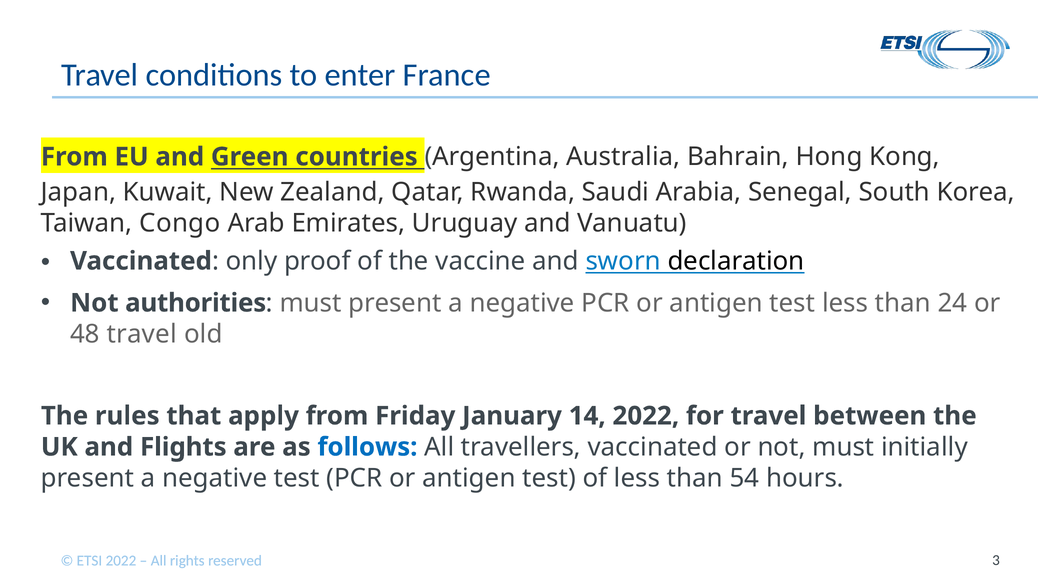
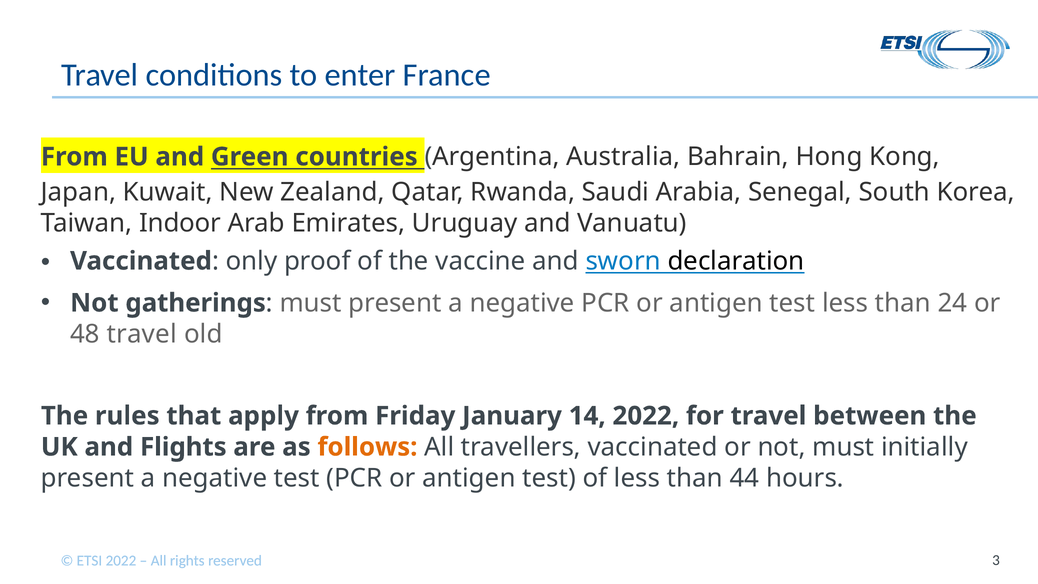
Congo: Congo -> Indoor (180, 223)
authorities: authorities -> gatherings (196, 303)
follows colour: blue -> orange (367, 447)
54: 54 -> 44 (744, 478)
